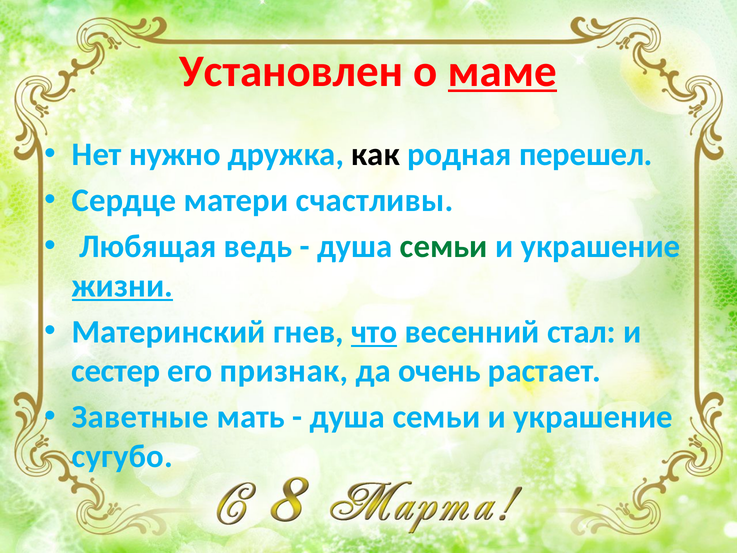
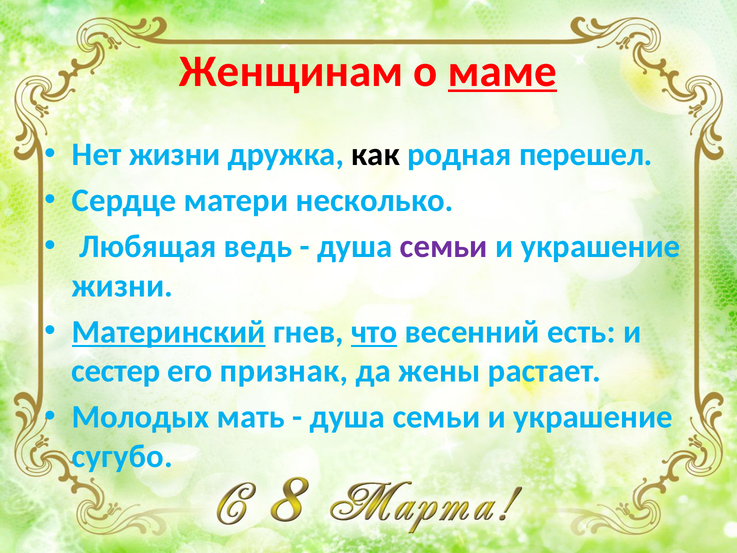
Установлен: Установлен -> Женщинам (291, 71)
Нет нужно: нужно -> жизни (175, 155)
счастливы: счастливы -> несколько (375, 200)
семьи colour: green -> purple (444, 246)
жизни underline: present -> none (122, 286)
Материнский underline: none -> present (169, 332)
стал: стал -> есть (581, 332)
очень: очень -> жены (439, 371)
Заветные: Заветные -> Молодых (141, 417)
